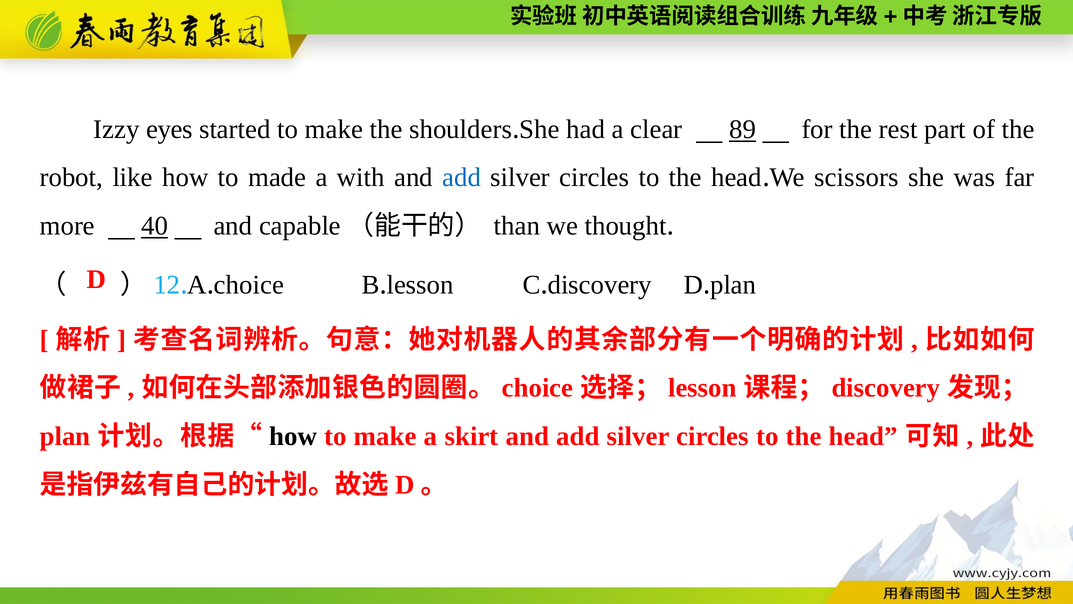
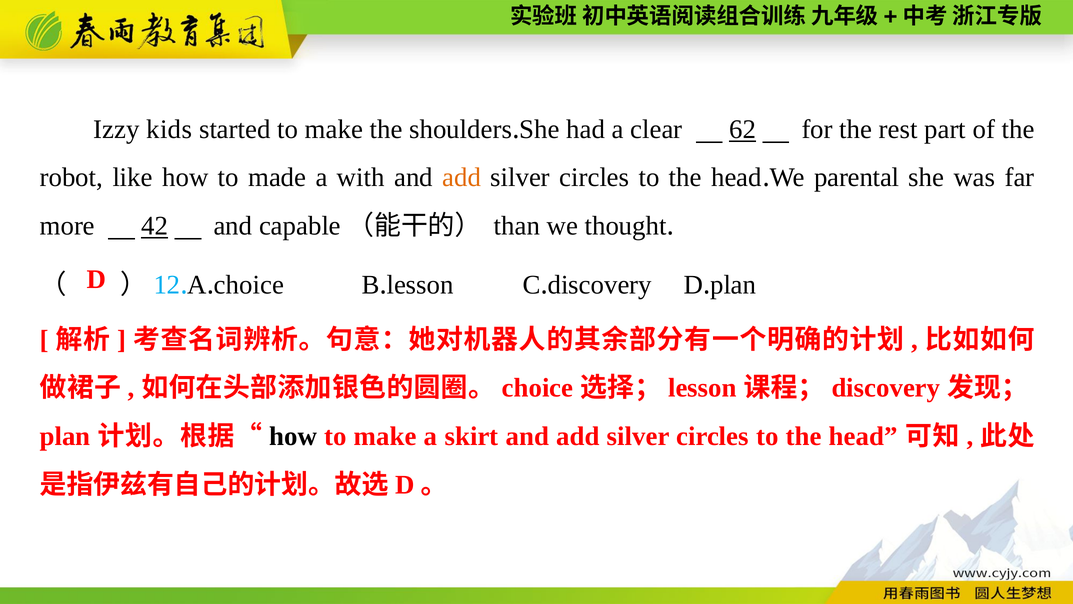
eyes: eyes -> kids (169, 129)
89: 89 -> 62 (743, 129)
add colour: blue -> orange (462, 177)
scissors: scissors -> parental (857, 177)
40: 40 -> 42 (155, 226)
